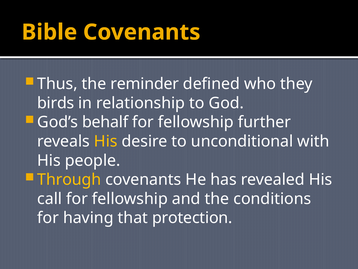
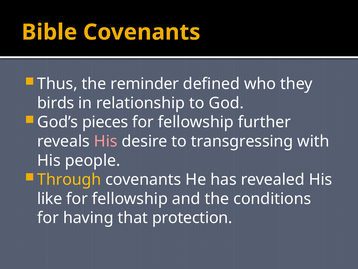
behalf: behalf -> pieces (105, 122)
His colour: yellow -> pink (106, 141)
unconditional: unconditional -> transgressing (242, 141)
call: call -> like (50, 198)
